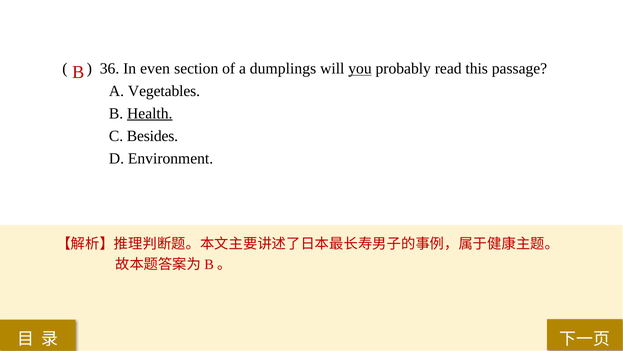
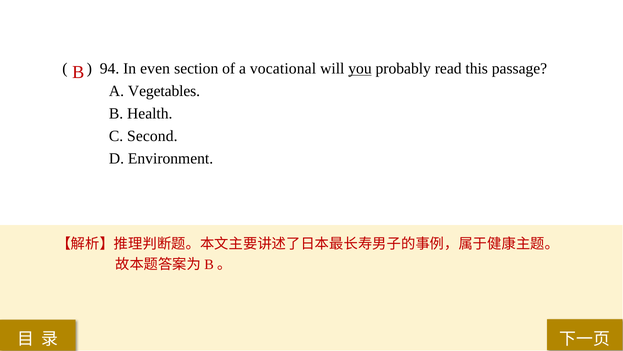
36: 36 -> 94 (110, 68)
dumplings: dumplings -> vocational (283, 68)
Health underline: present -> none (150, 113)
Besides: Besides -> Second (152, 136)
